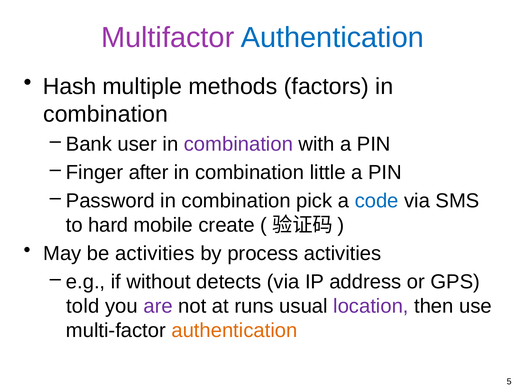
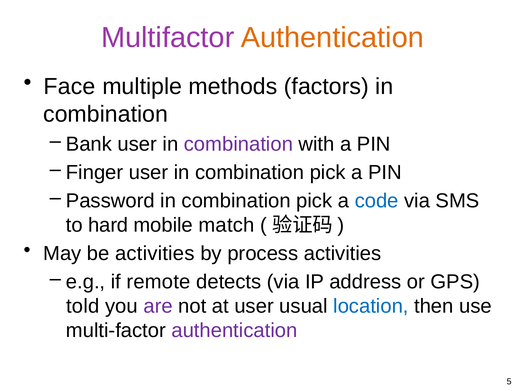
Authentication colour: blue -> orange (332, 38)
Hash: Hash -> Face (69, 86)
Finger after: after -> user (149, 172)
little: little -> pick (328, 172)
create: create -> match (227, 225)
without: without -> remote (158, 282)
at runs: runs -> user (254, 306)
location colour: purple -> blue (371, 306)
authentication colour: orange -> purple (234, 330)
